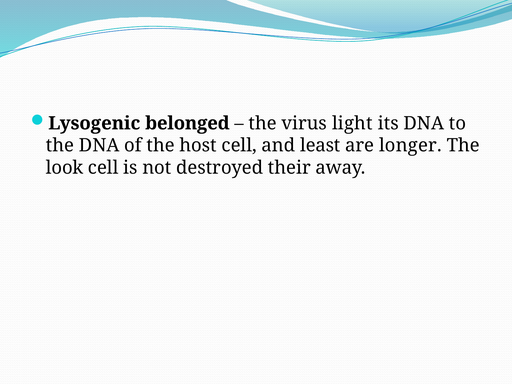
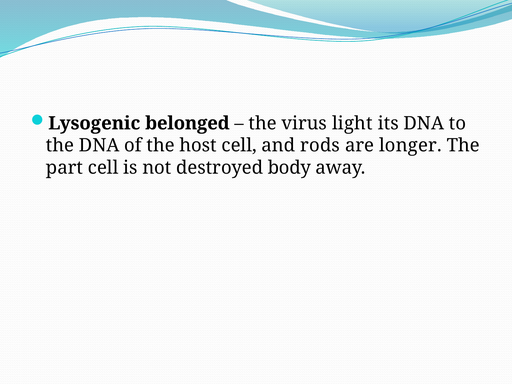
least: least -> rods (320, 145)
look: look -> part (65, 168)
their: their -> body (289, 168)
